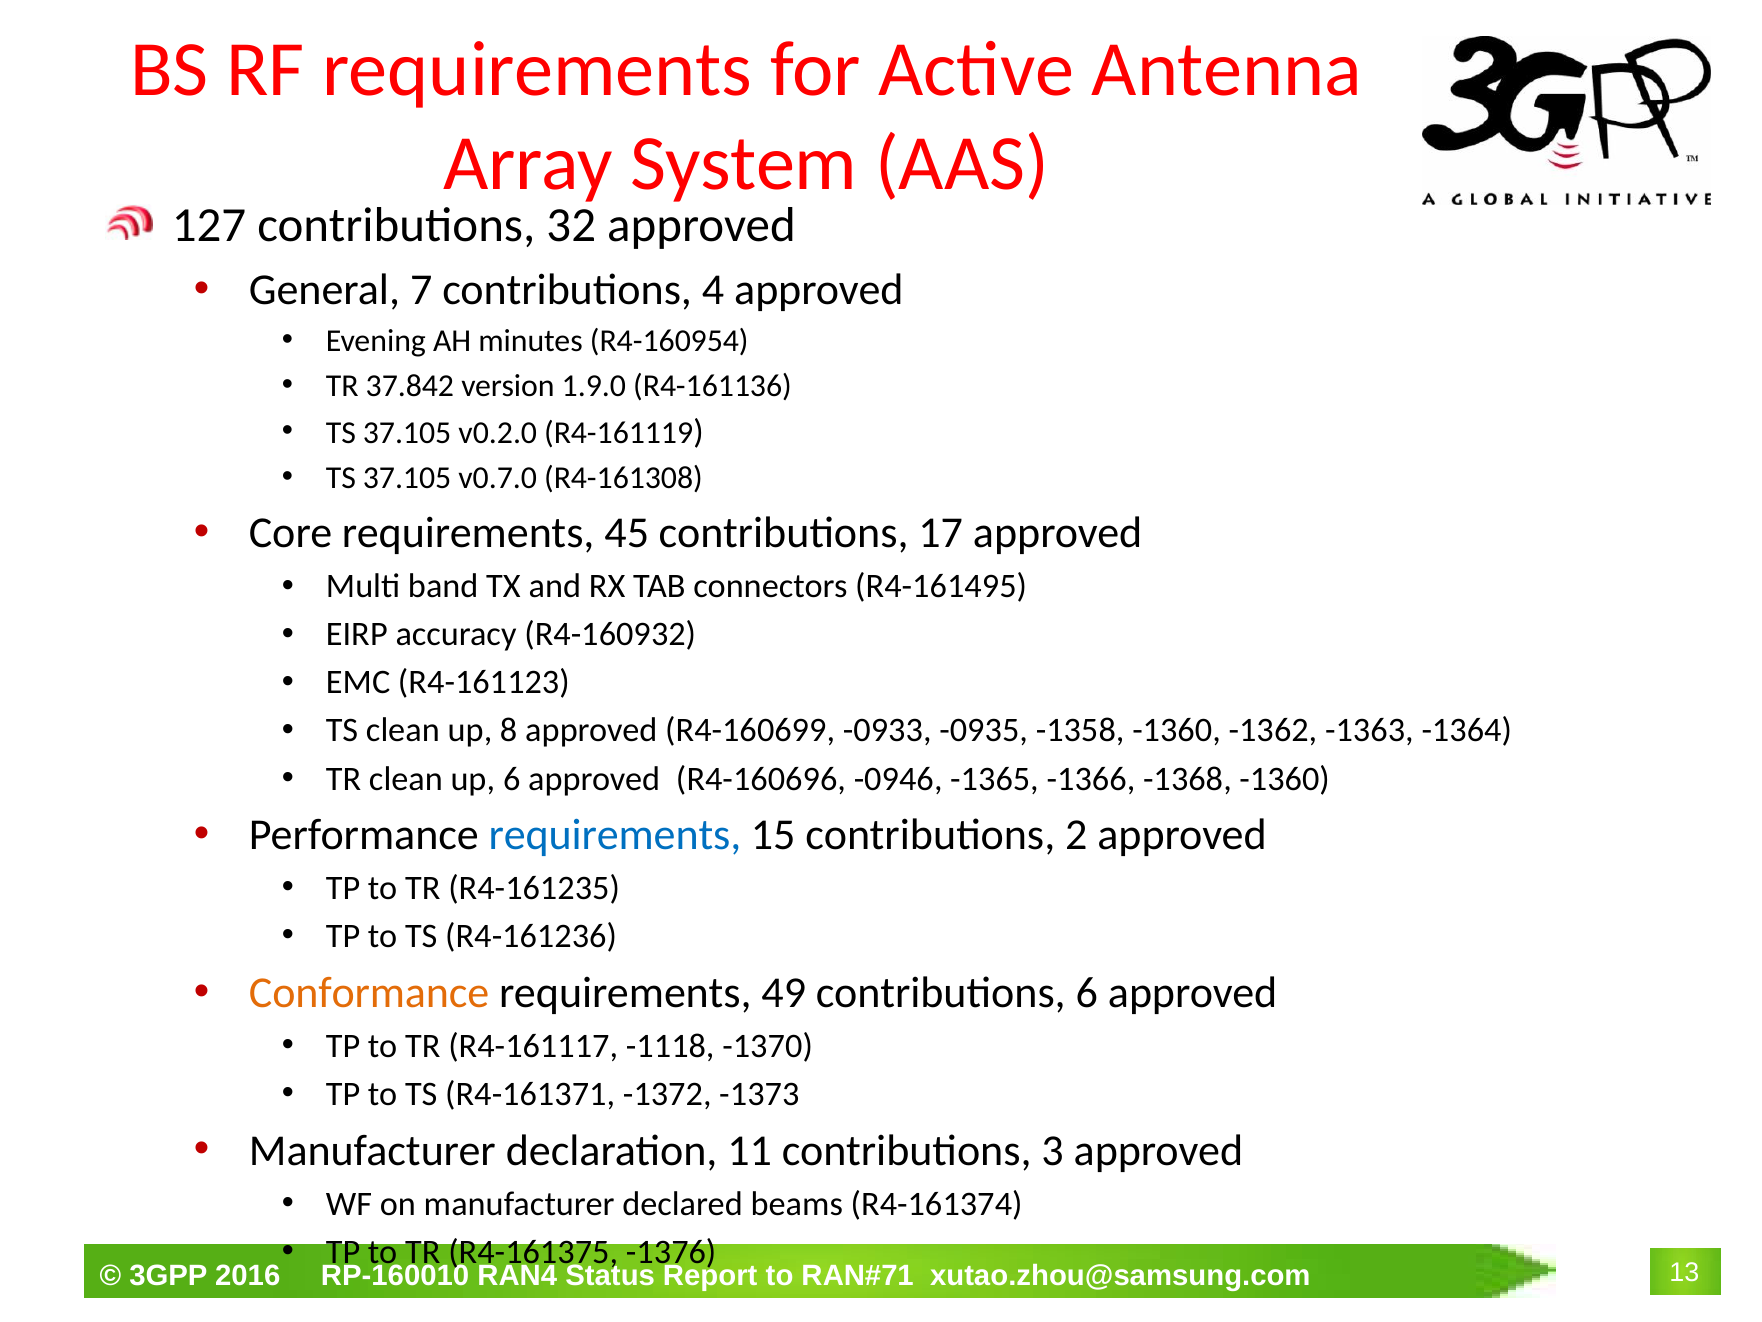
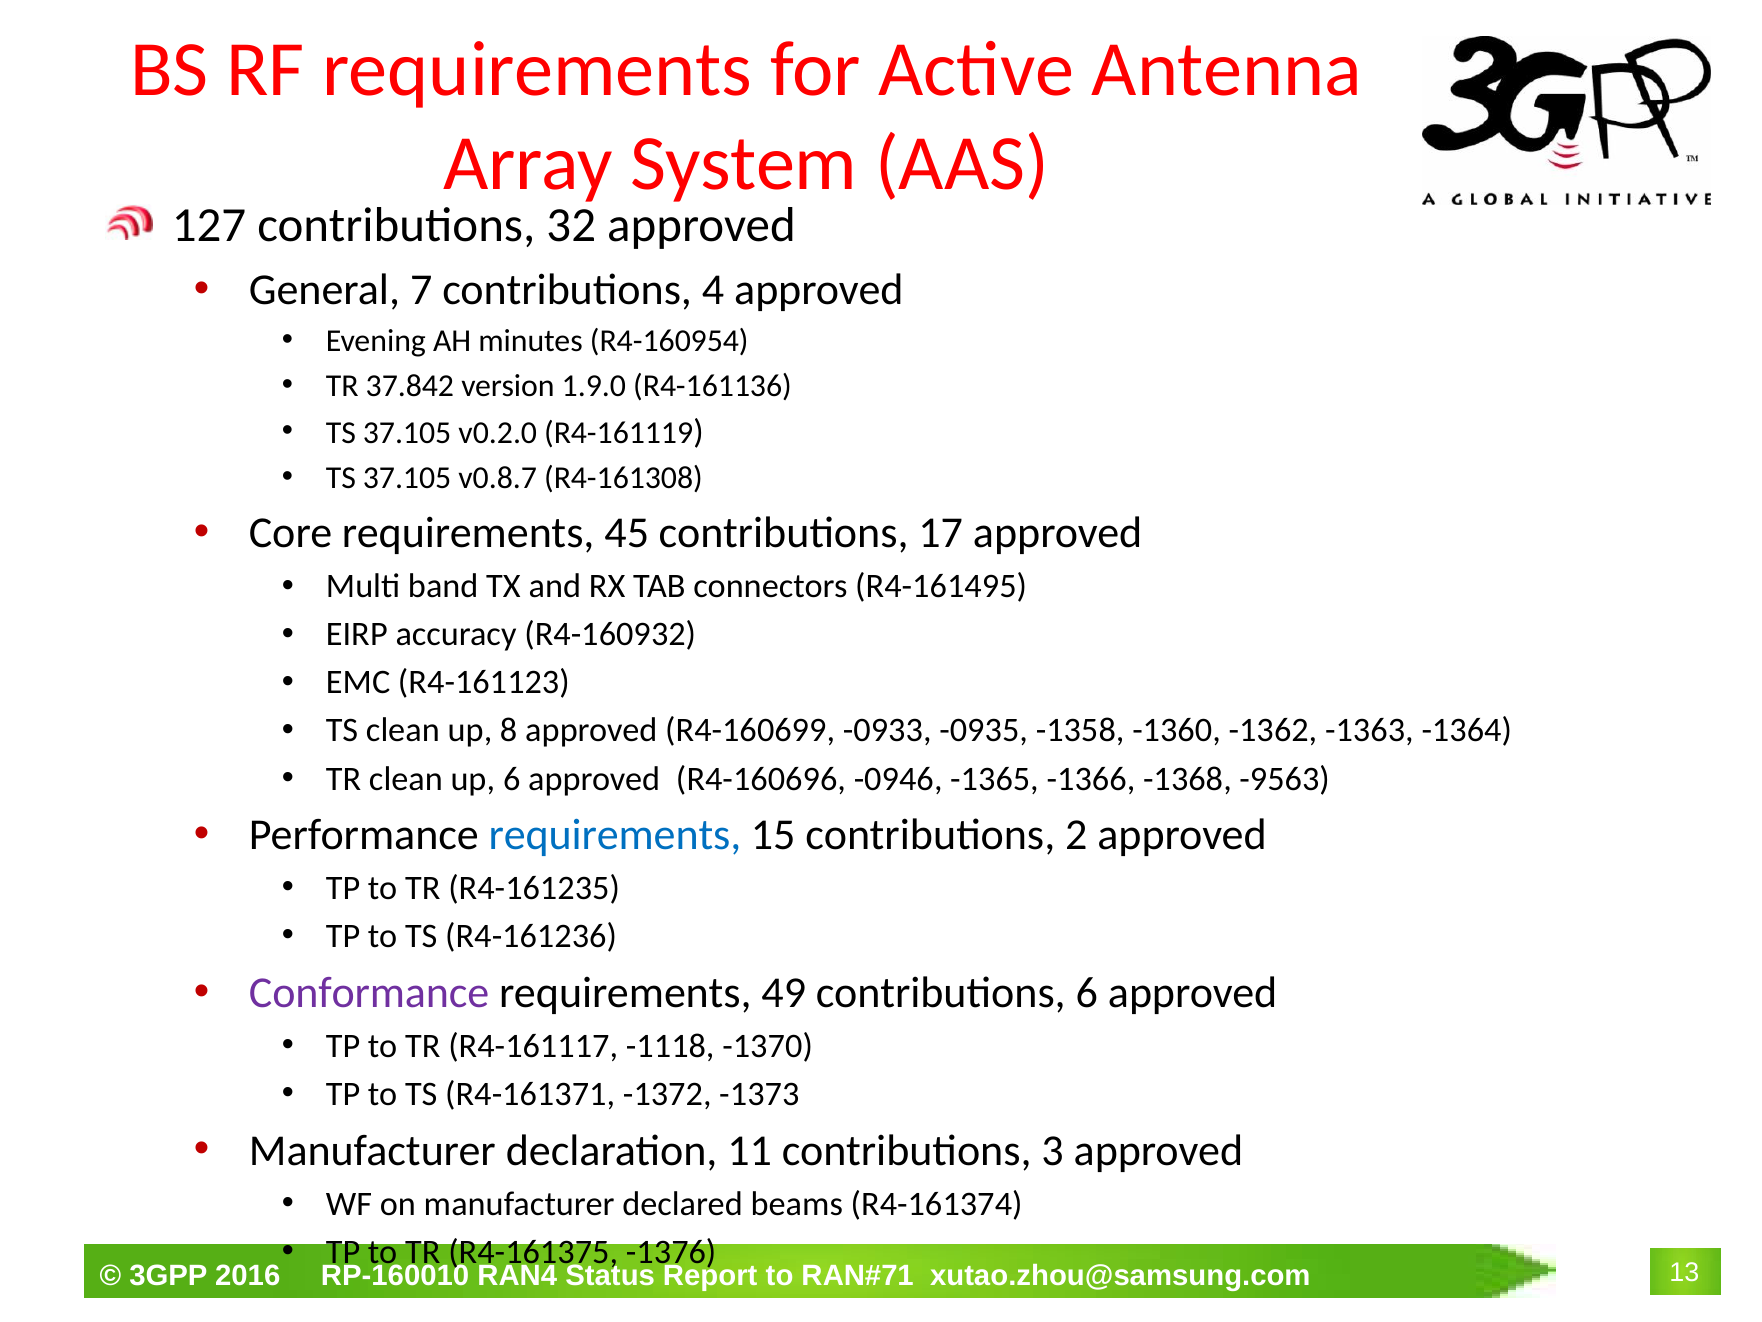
v0.7.0: v0.7.0 -> v0.8.7 (498, 478)
-1368 -1360: -1360 -> -9563 (1285, 778)
Conformance colour: orange -> purple (369, 993)
